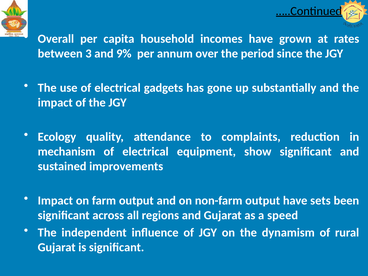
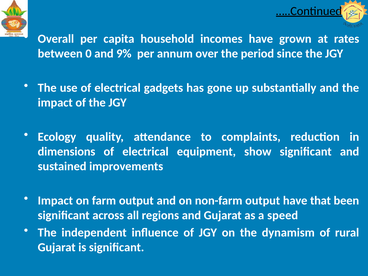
3: 3 -> 0 (88, 54)
mechanism: mechanism -> dimensions (67, 152)
sets: sets -> that (321, 201)
